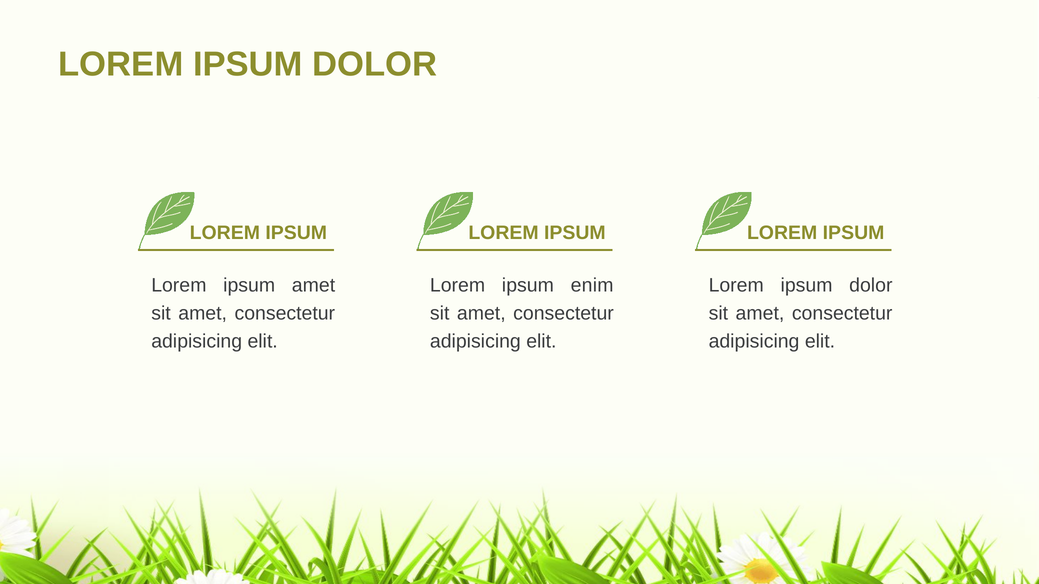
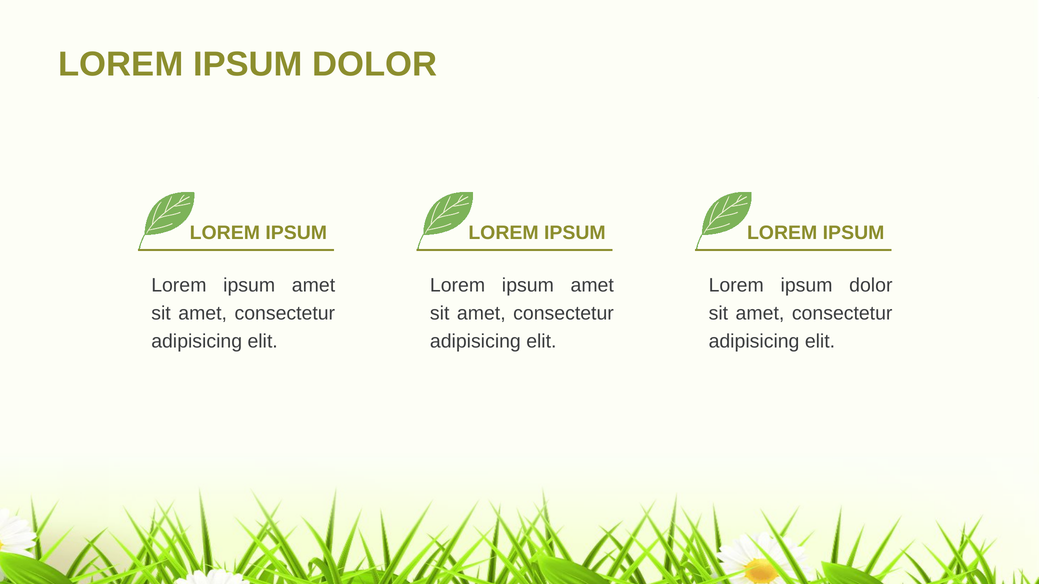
enim: enim -> amet (592, 286)
